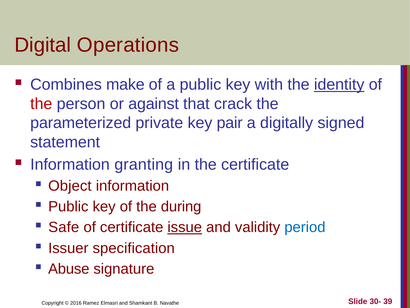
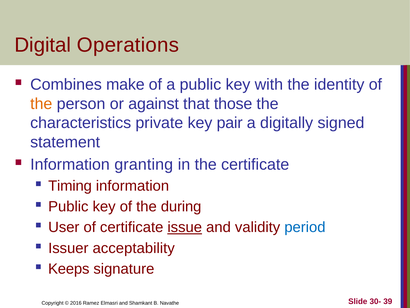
identity underline: present -> none (339, 84)
the colour: red -> orange (41, 104)
crack: crack -> those (233, 104)
parameterized: parameterized -> characteristics (81, 123)
Object: Object -> Timing (70, 186)
Safe: Safe -> User (64, 227)
specification: specification -> acceptability (134, 248)
Abuse: Abuse -> Keeps (69, 268)
